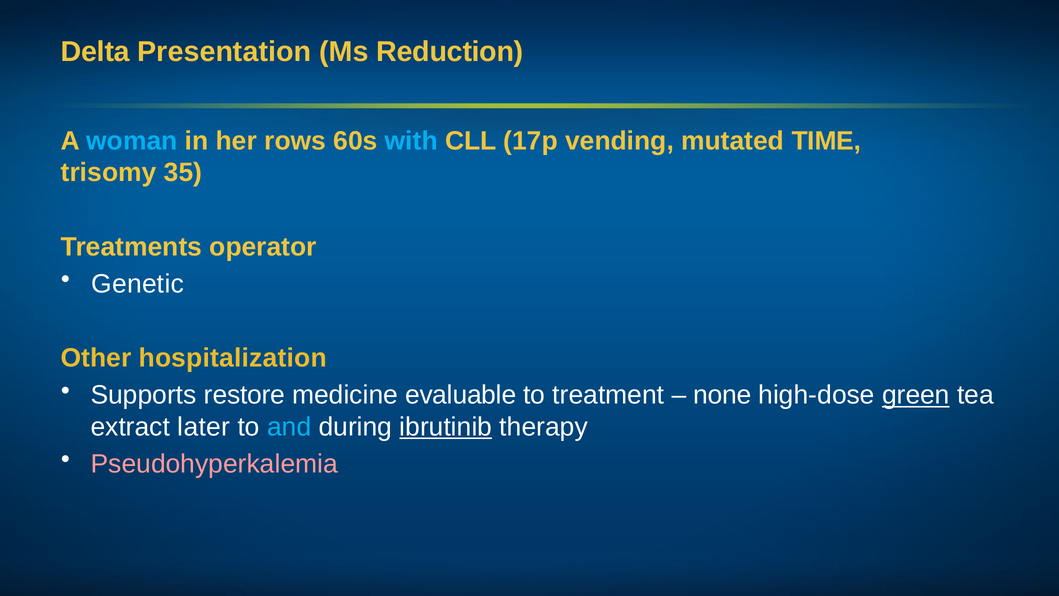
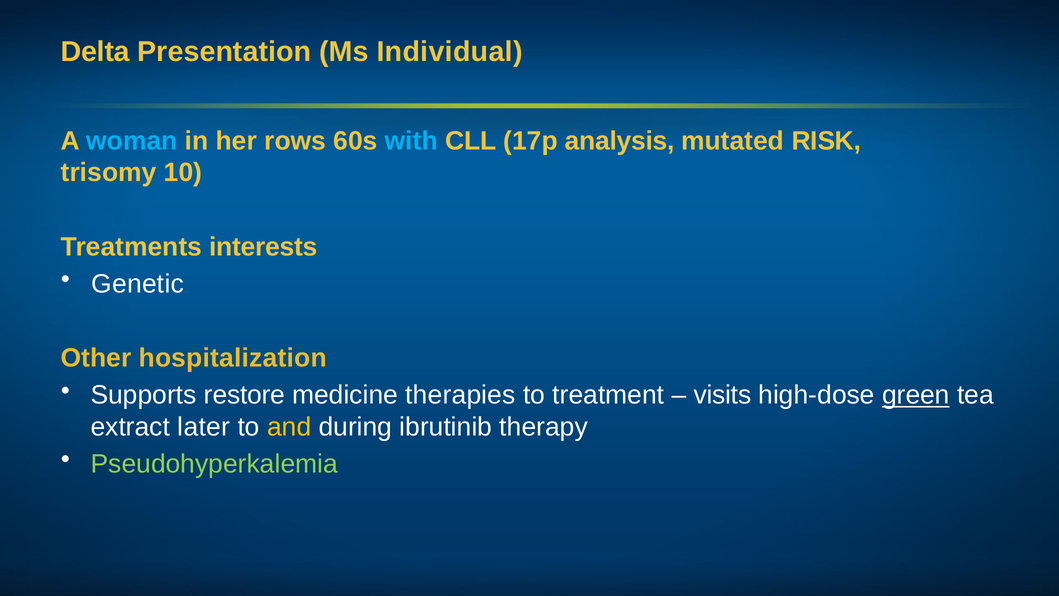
Reduction: Reduction -> Individual (450, 52)
vending: vending -> analysis (620, 141)
TIME: TIME -> RISK (826, 141)
35: 35 -> 10 (183, 173)
operator: operator -> interests (263, 247)
evaluable: evaluable -> therapies (460, 395)
none: none -> visits (723, 395)
and colour: light blue -> yellow (289, 427)
ibrutinib underline: present -> none (446, 427)
Pseudohyperkalemia colour: pink -> light green (214, 464)
